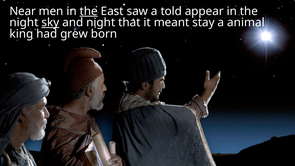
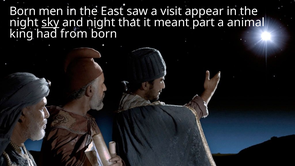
Near: Near -> Born (23, 11)
the underline: present -> none (89, 11)
told: told -> visit (171, 11)
stay: stay -> part (204, 23)
grew: grew -> from (74, 34)
